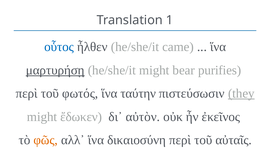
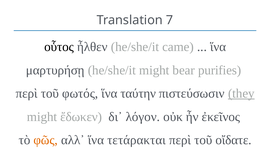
1: 1 -> 7 (170, 20)
οὗτος colour: blue -> black (59, 47)
μαρτυρήσῃ underline: present -> none (55, 70)
αὐτὸν: αὐτὸν -> λόγον (143, 117)
δικαιοσύνη: δικαιοσύνη -> τετάρακται (137, 140)
αὐταῖς: αὐταῖς -> οἴδατε (234, 140)
